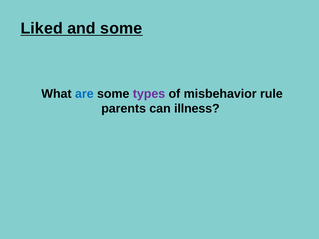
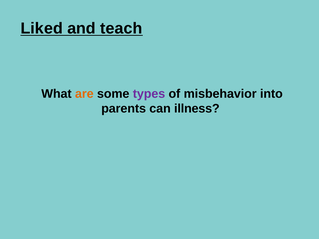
and some: some -> teach (121, 28)
are colour: blue -> orange (84, 94)
rule: rule -> into (271, 94)
